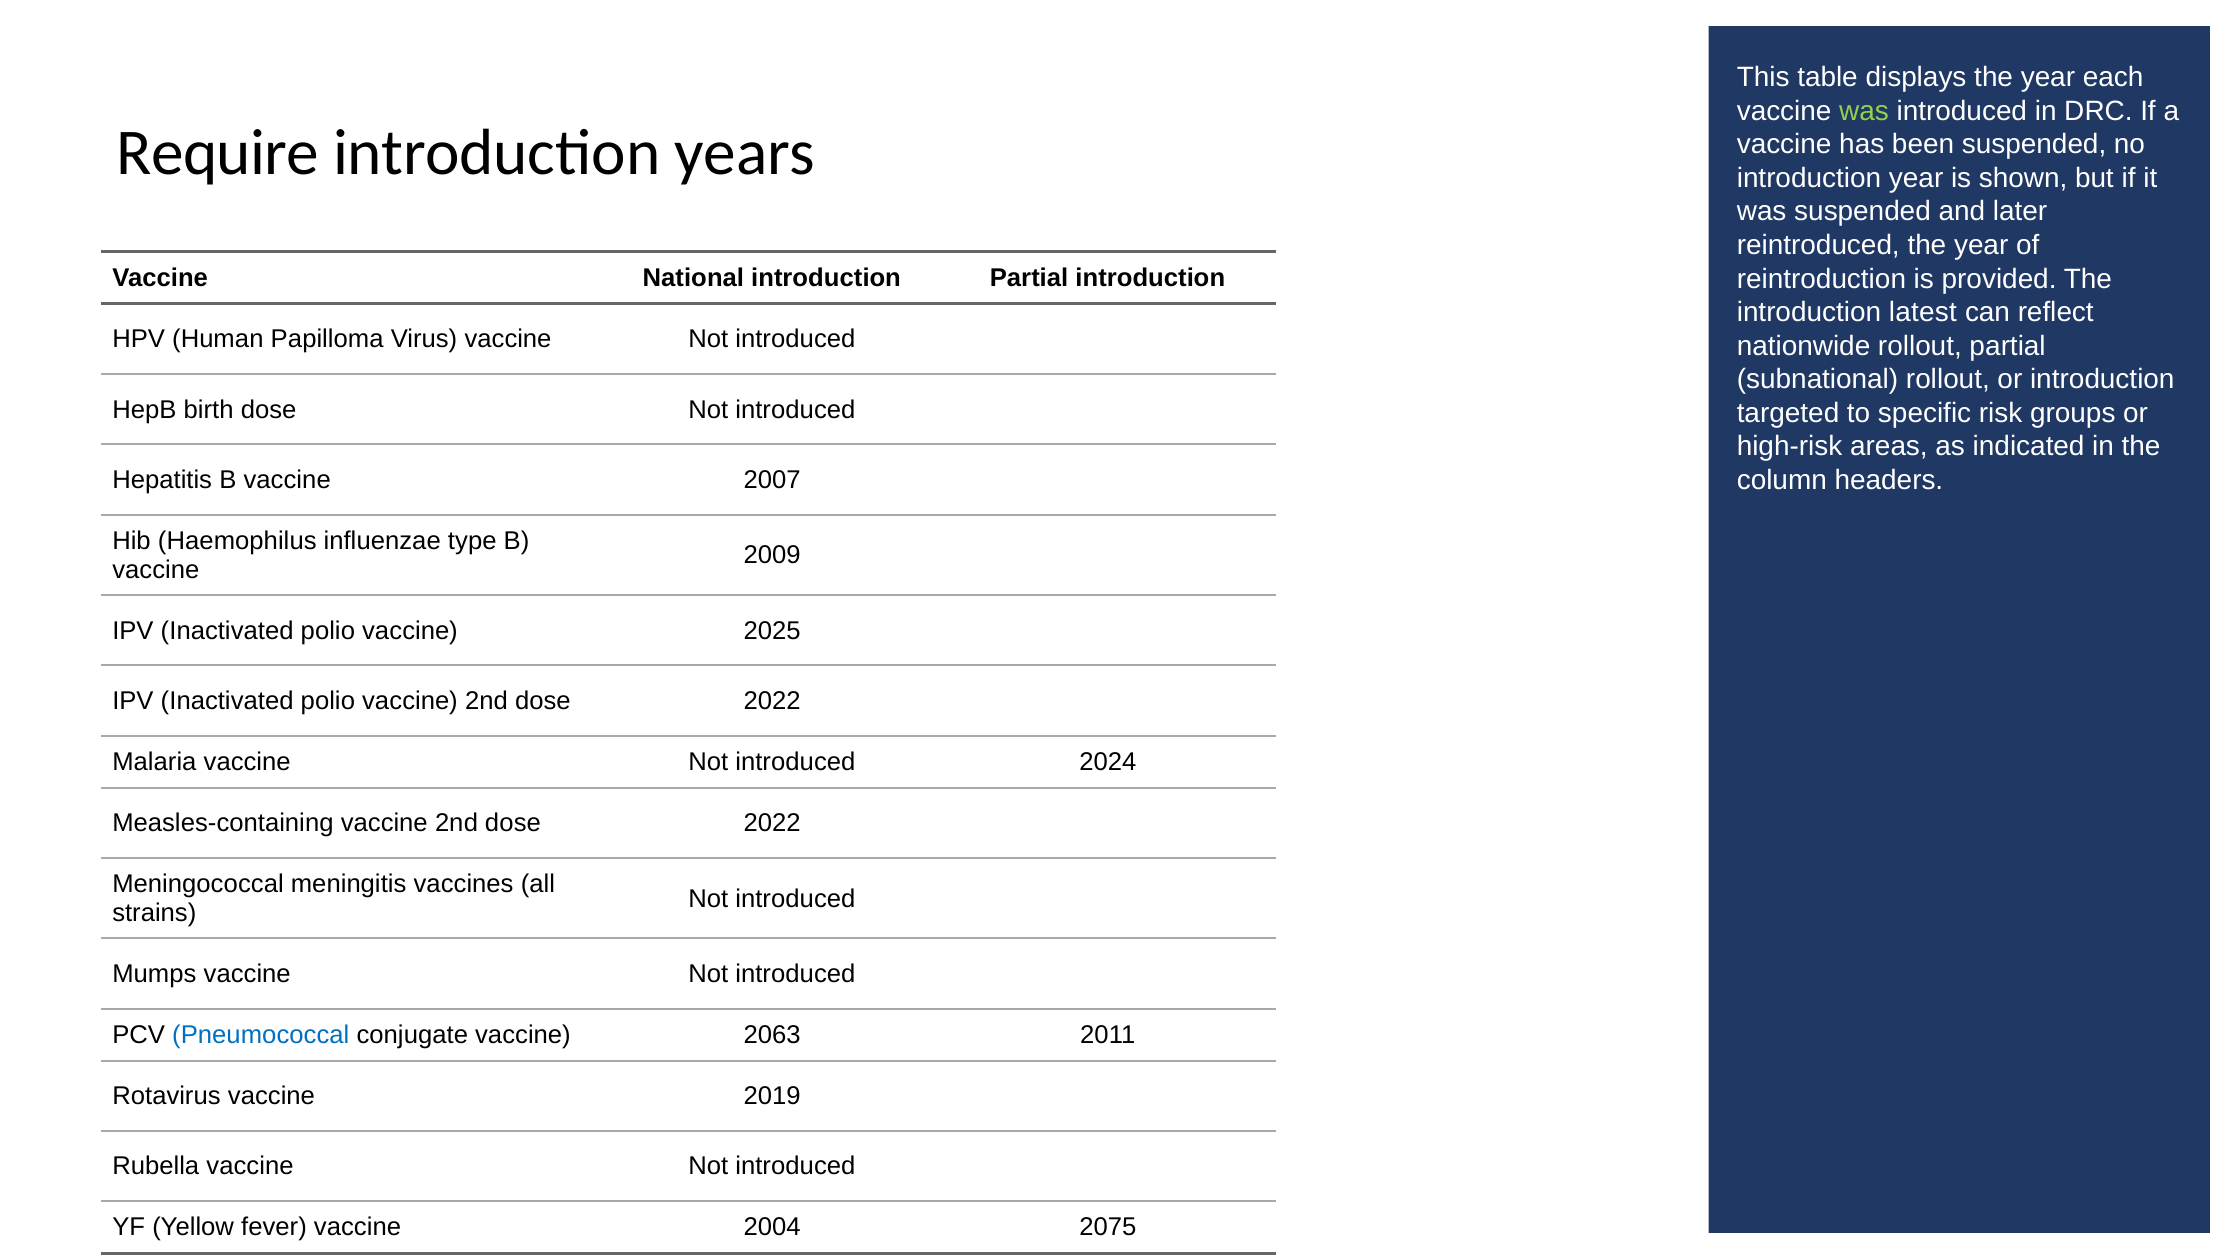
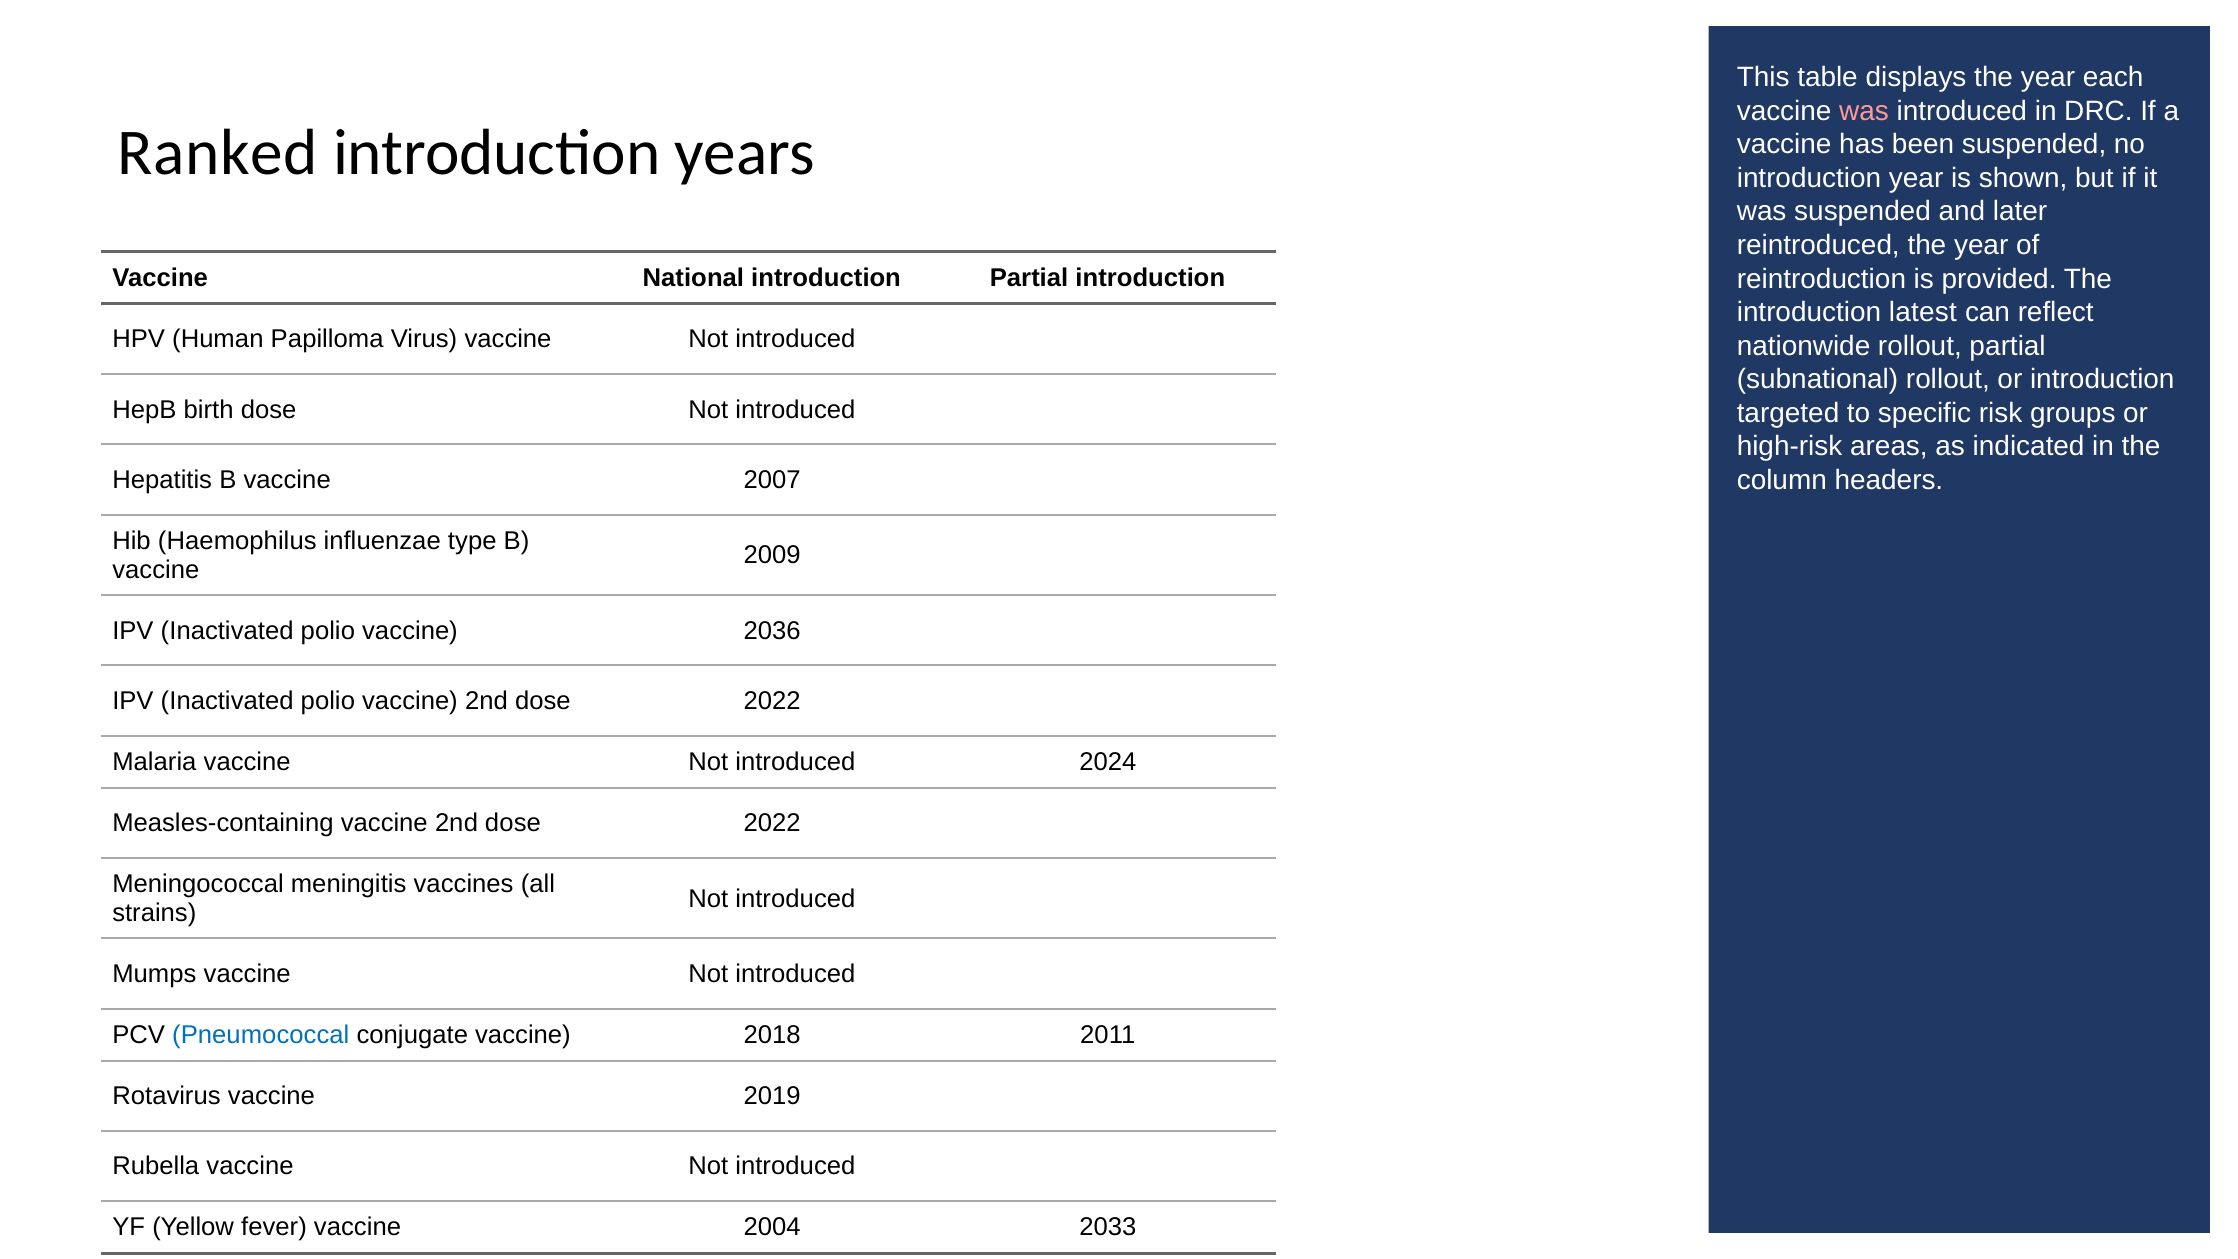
was colour: light green -> pink (1864, 111)
Require: Require -> Ranked (217, 153)
2025: 2025 -> 2036 (772, 631)
2063: 2063 -> 2018 (772, 1035)
2075: 2075 -> 2033 (1108, 1227)
